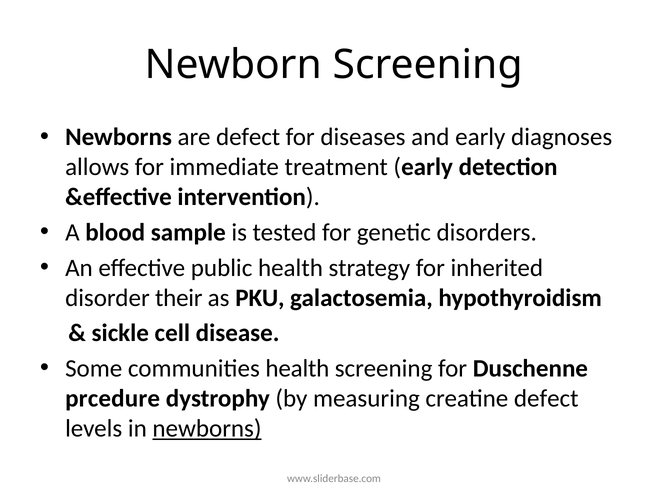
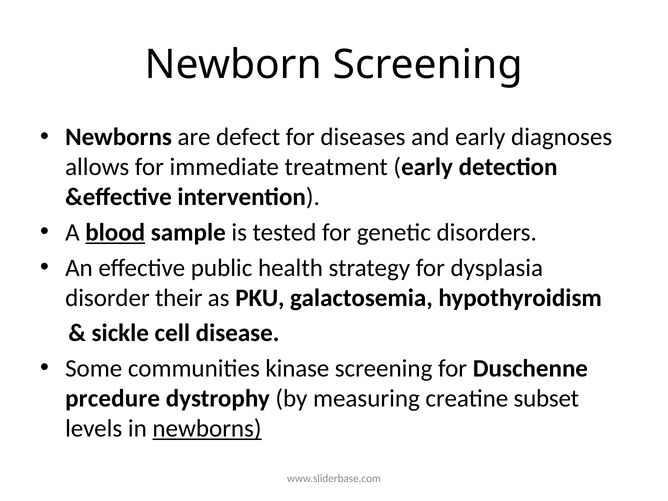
blood underline: none -> present (115, 232)
inherited: inherited -> dysplasia (497, 268)
communities health: health -> kinase (297, 368)
creatine defect: defect -> subset (546, 399)
